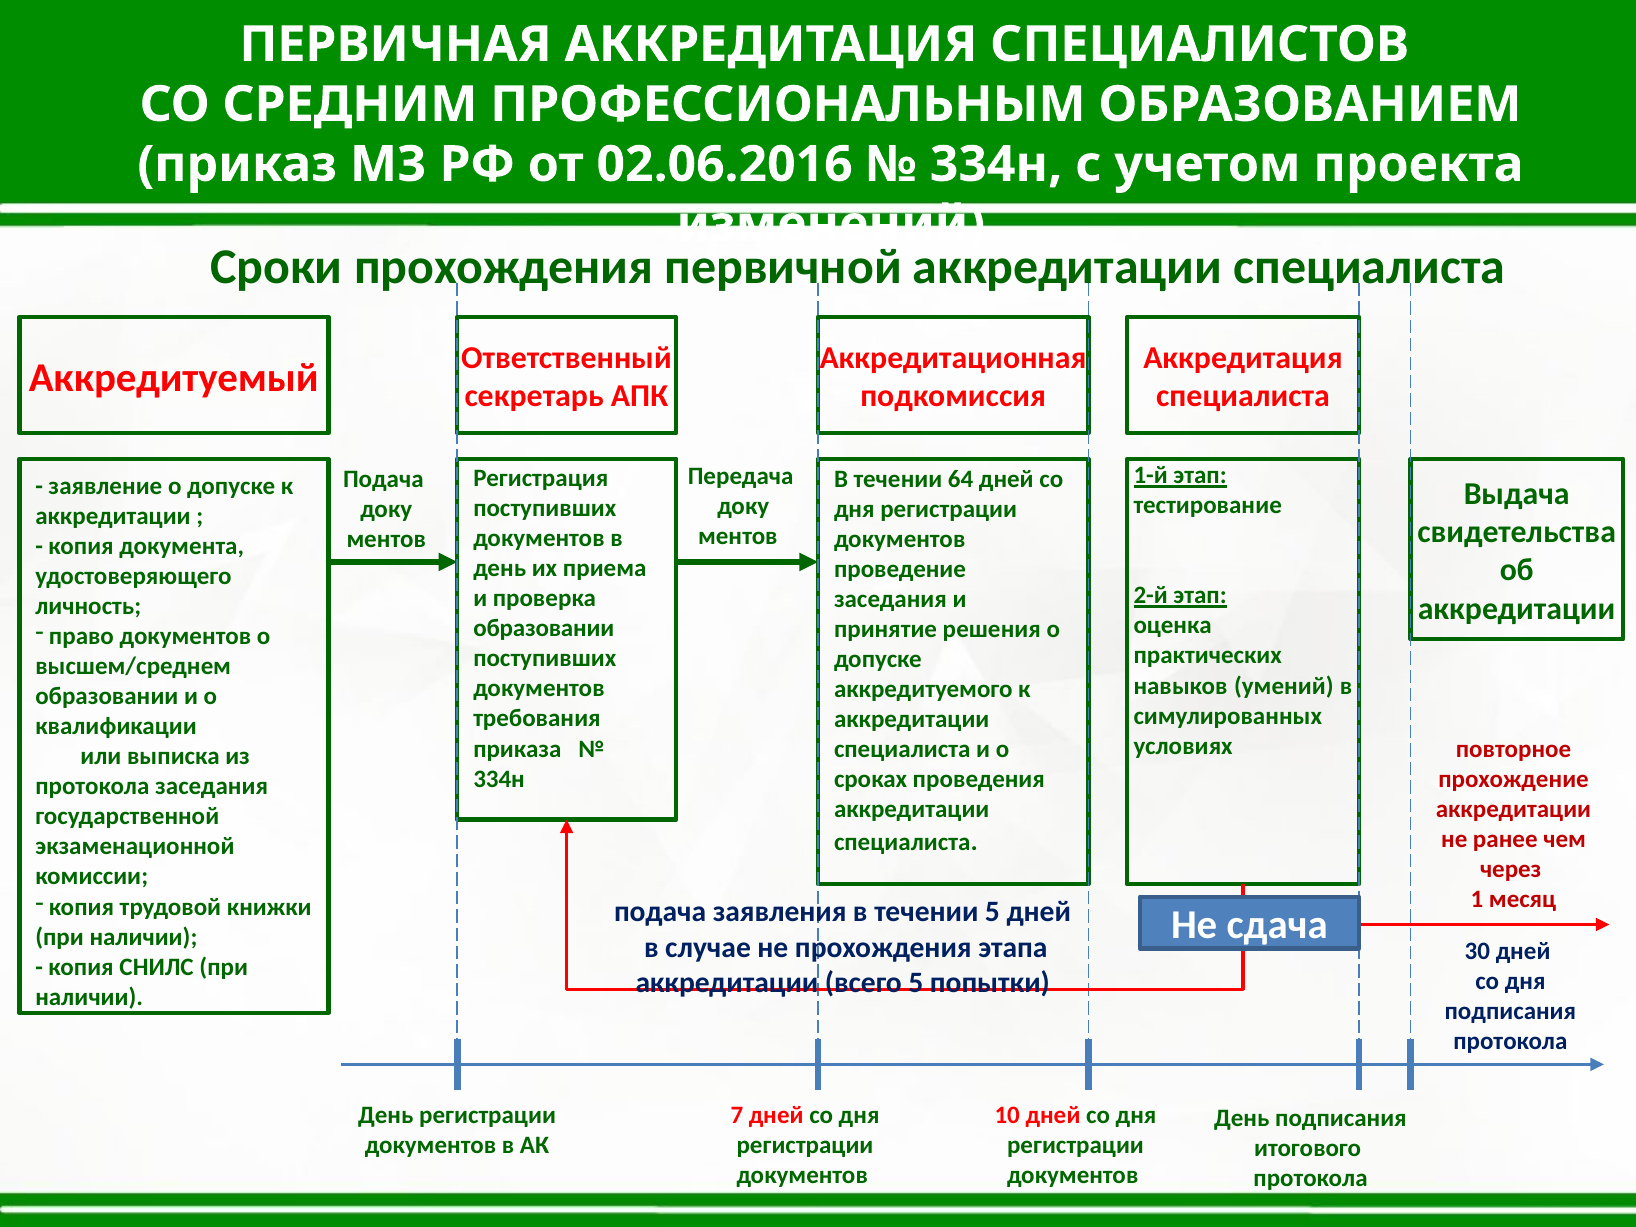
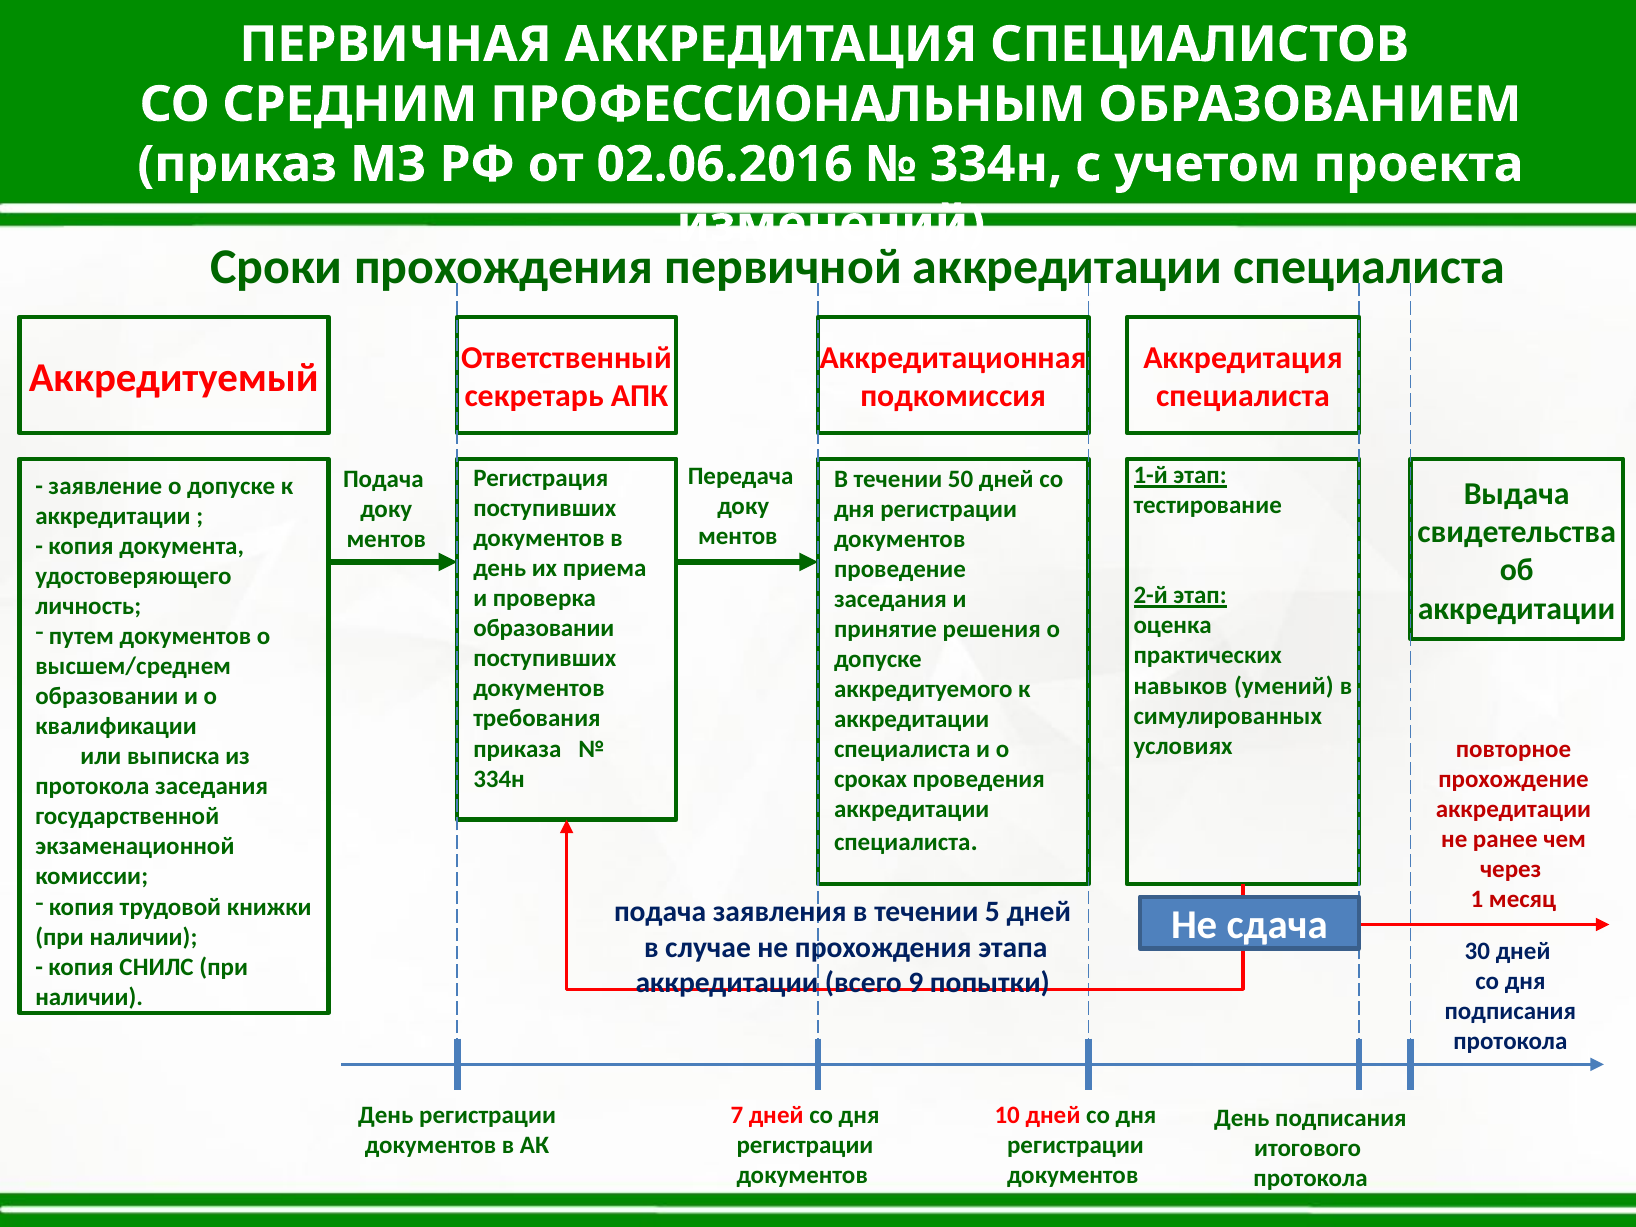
64: 64 -> 50 (961, 479)
право: право -> путем (81, 637)
всего 5: 5 -> 9 (916, 983)
